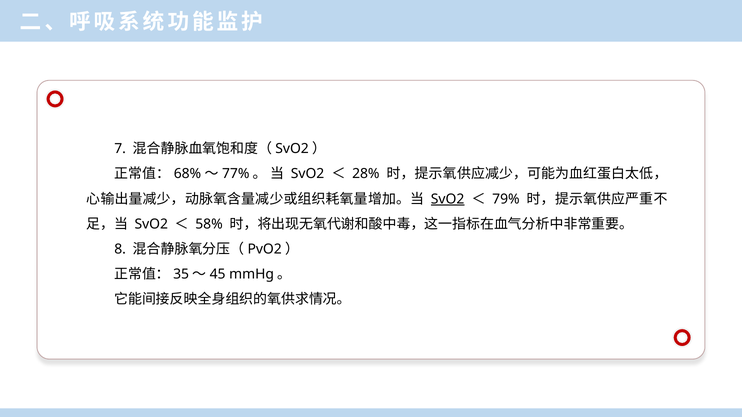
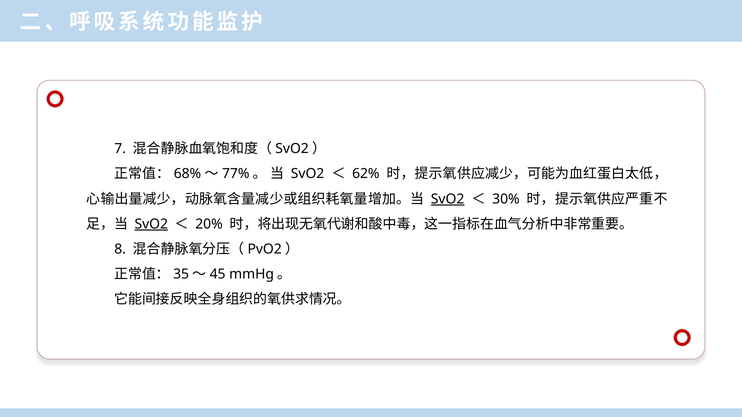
28%: 28% -> 62% (366, 174)
79%: 79% -> 30% (506, 199)
SvO2 underline: none -> present (151, 224)
58%: 58% -> 20% (209, 224)
